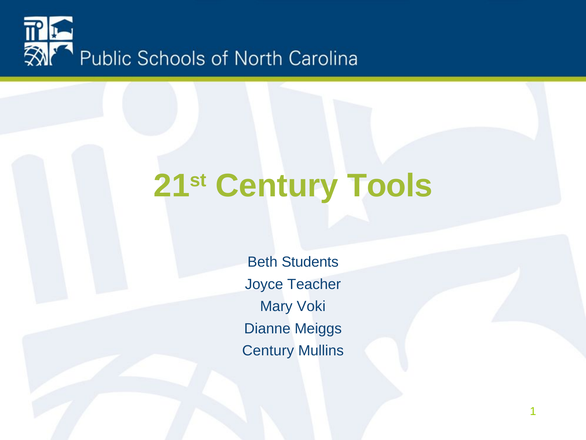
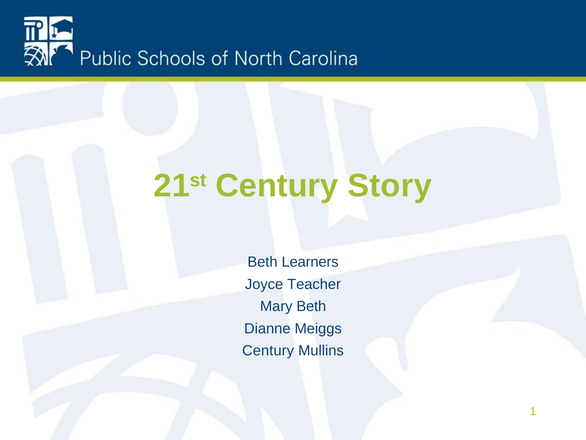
Tools: Tools -> Story (390, 185)
Students: Students -> Learners (310, 262)
Mary Voki: Voki -> Beth (311, 306)
